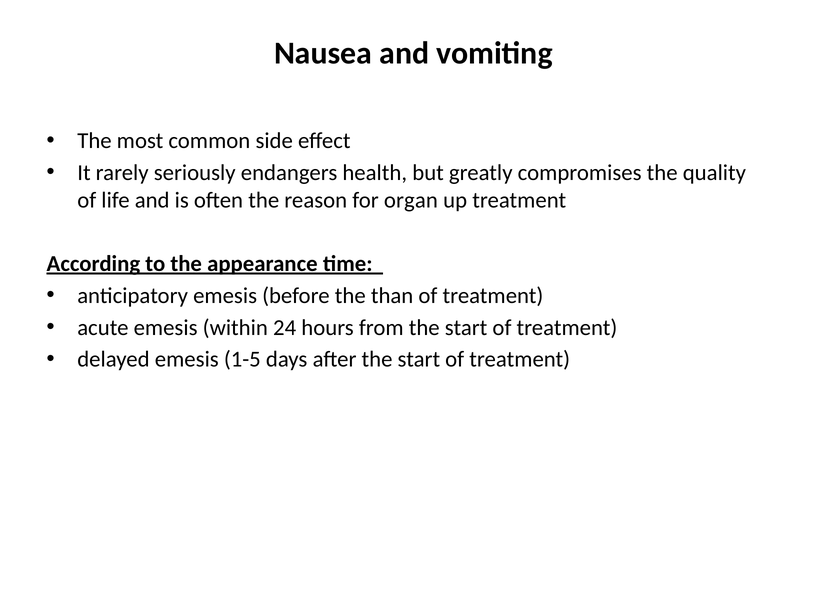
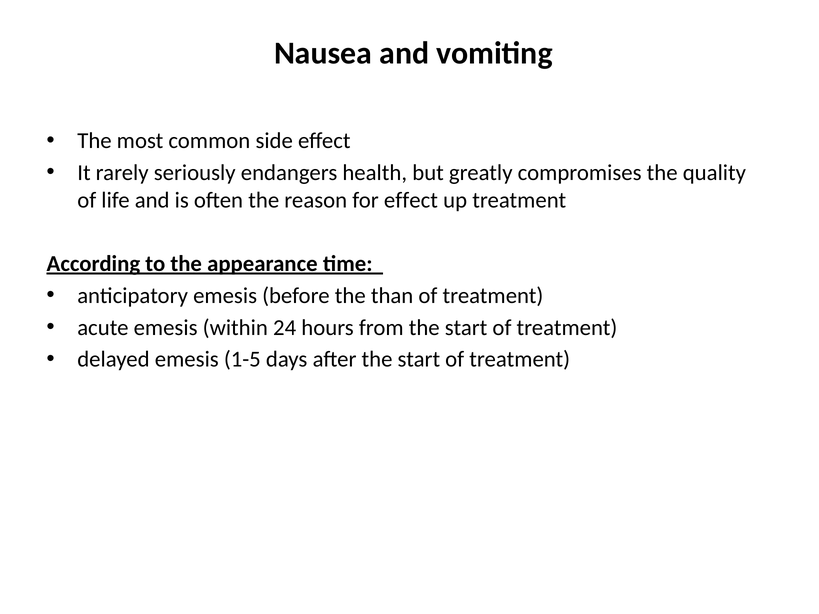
for organ: organ -> effect (411, 200)
